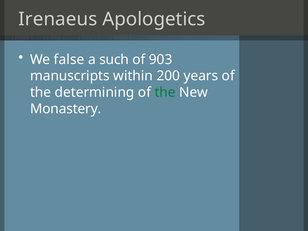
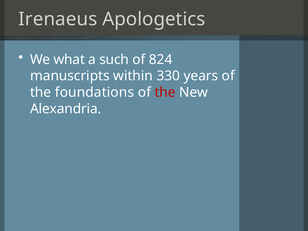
false: false -> what (69, 59)
903: 903 -> 824 (161, 59)
200: 200 -> 330 (168, 76)
determining: determining -> foundations (94, 92)
the colour: green -> red (165, 92)
Monastery: Monastery -> Alexandria (66, 109)
